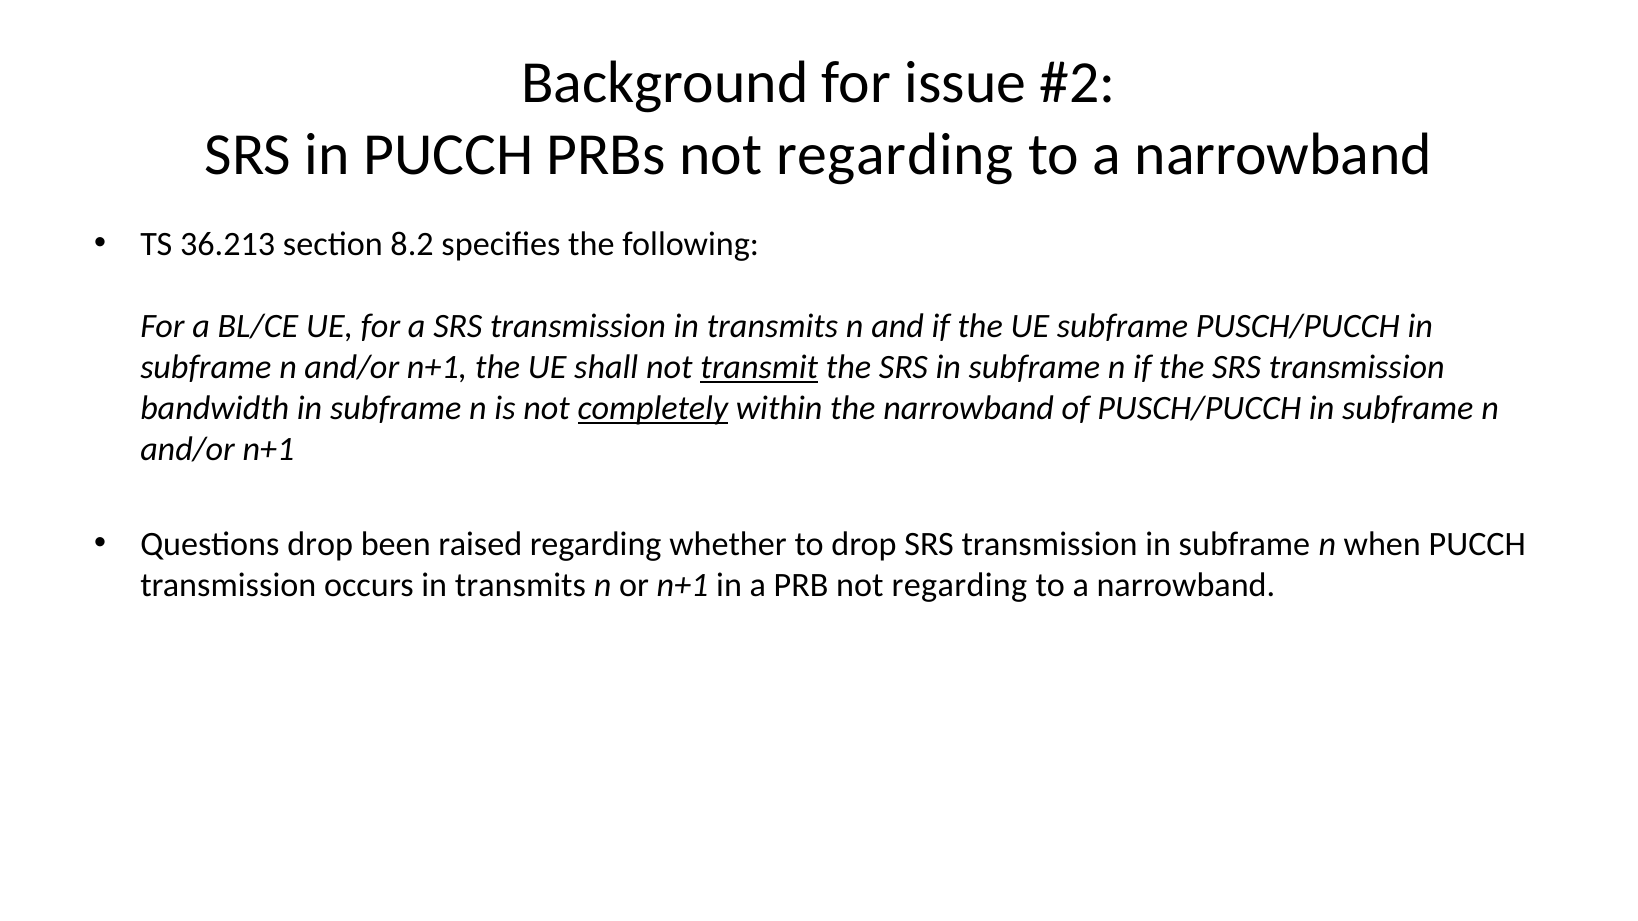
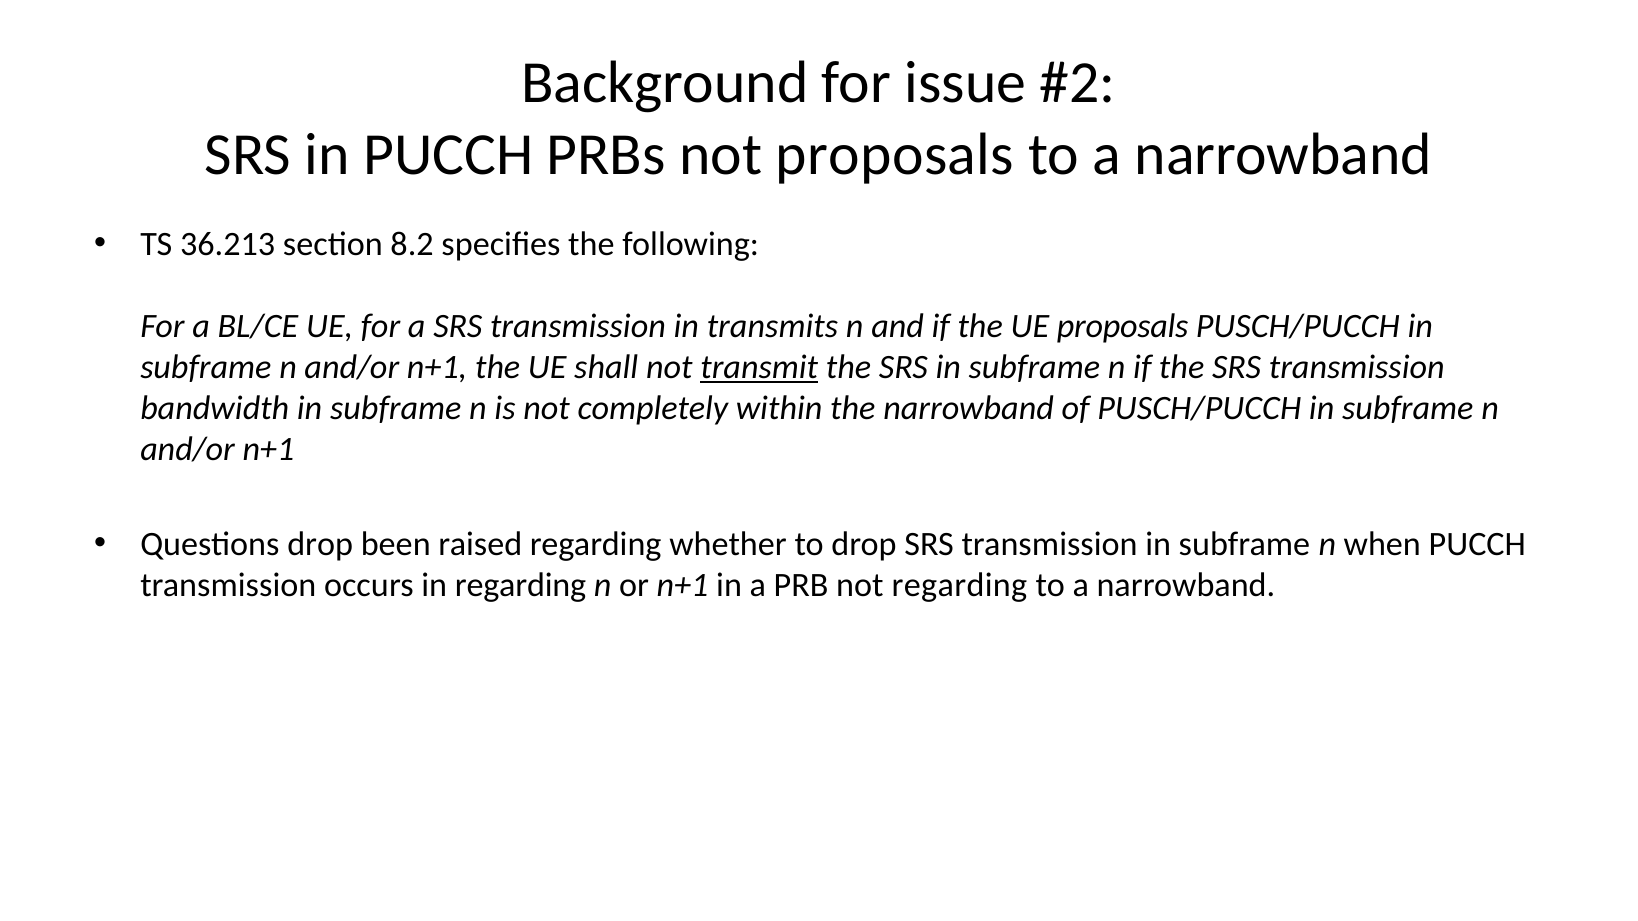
PRBs not regarding: regarding -> proposals (895, 155)
UE subframe: subframe -> proposals (1123, 326)
completely underline: present -> none (653, 408)
occurs in transmits: transmits -> regarding (521, 586)
